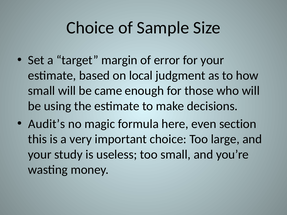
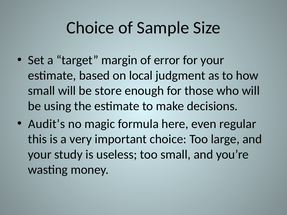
came: came -> store (108, 91)
section: section -> regular (238, 124)
